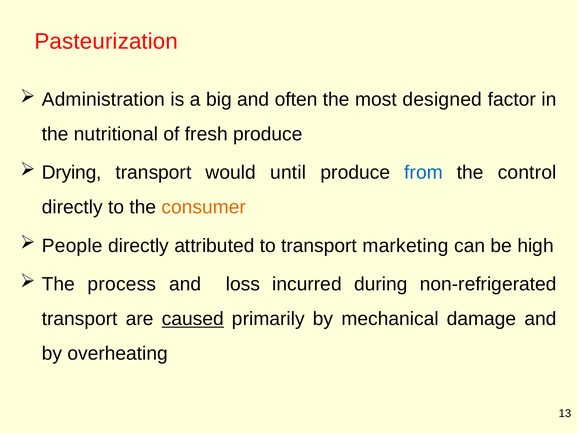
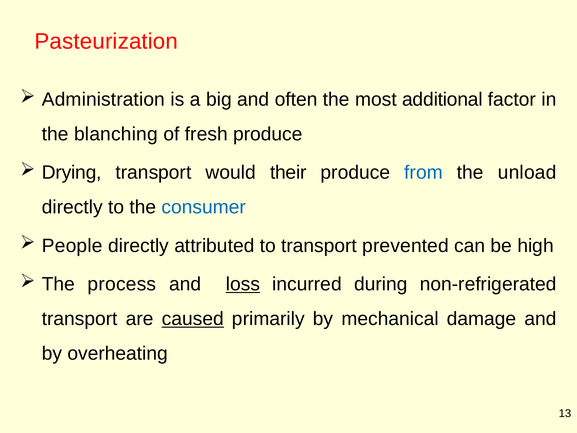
designed: designed -> additional (442, 99)
nutritional: nutritional -> blanching (116, 134)
until: until -> their (288, 173)
control: control -> unload (527, 173)
consumer colour: orange -> blue (204, 207)
marketing: marketing -> prevented (406, 246)
loss underline: none -> present (243, 284)
